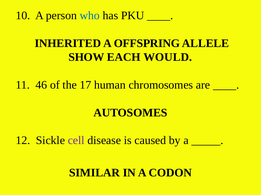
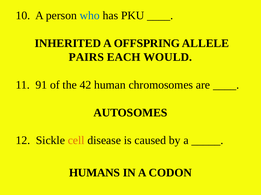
SHOW: SHOW -> PAIRS (86, 57)
46: 46 -> 91 (41, 85)
17: 17 -> 42 (85, 85)
cell colour: purple -> orange (76, 141)
SIMILAR: SIMILAR -> HUMANS (95, 173)
